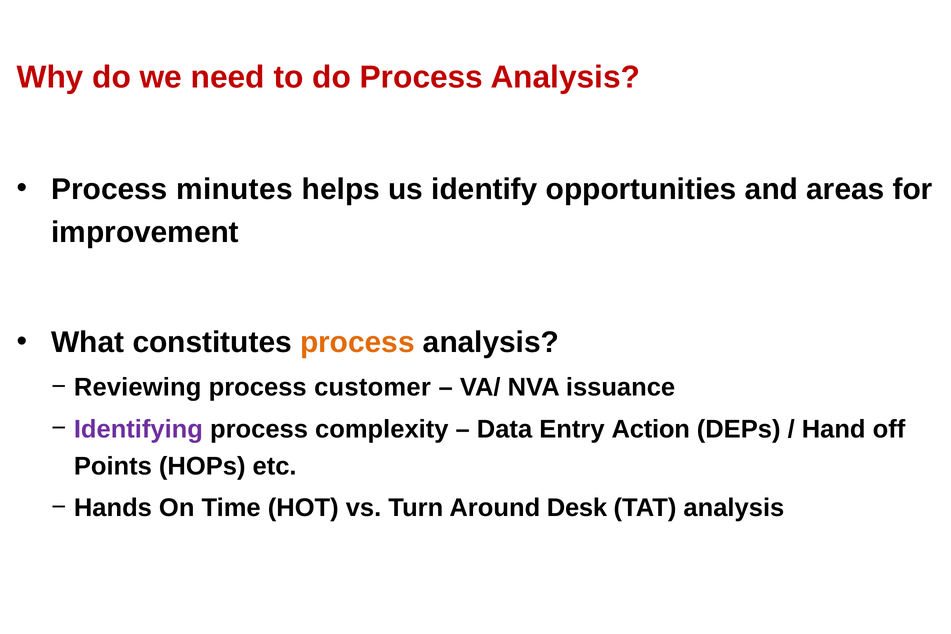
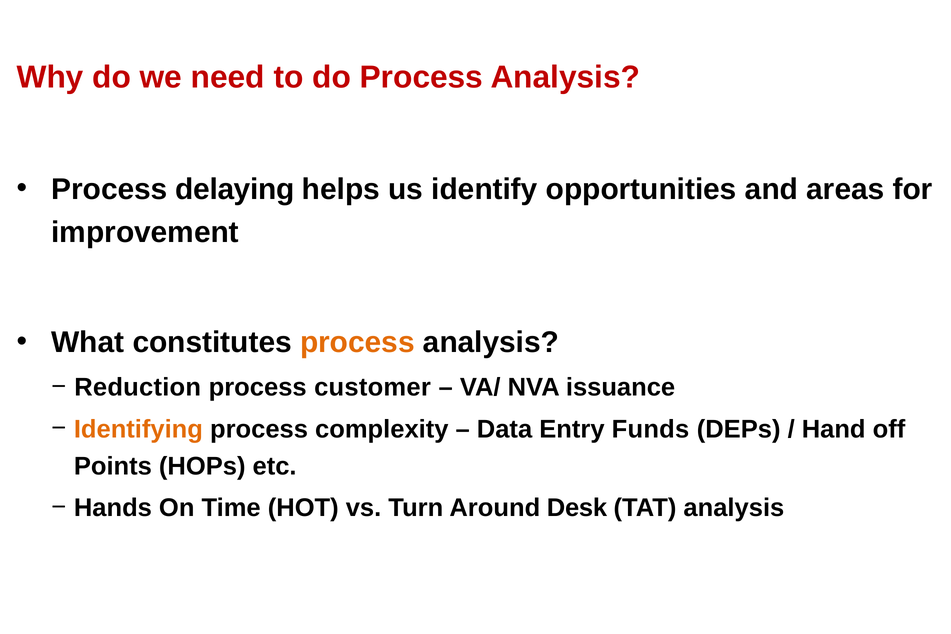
minutes: minutes -> delaying (235, 189)
Reviewing: Reviewing -> Reduction (138, 388)
Identifying colour: purple -> orange (138, 429)
Action: Action -> Funds (650, 429)
